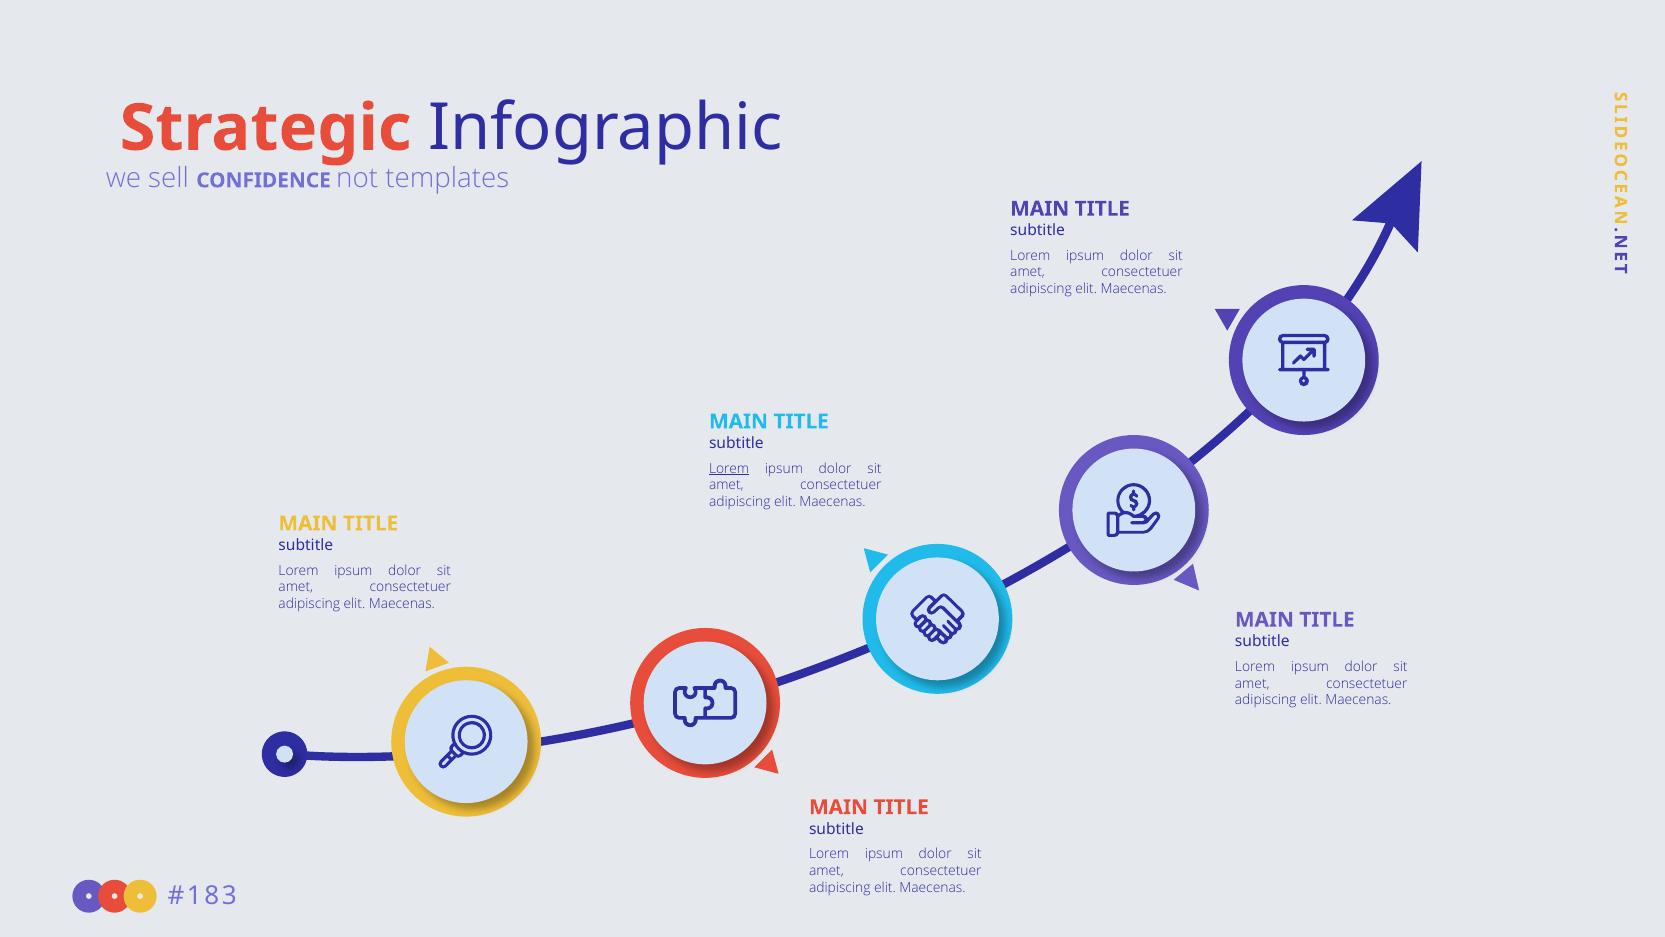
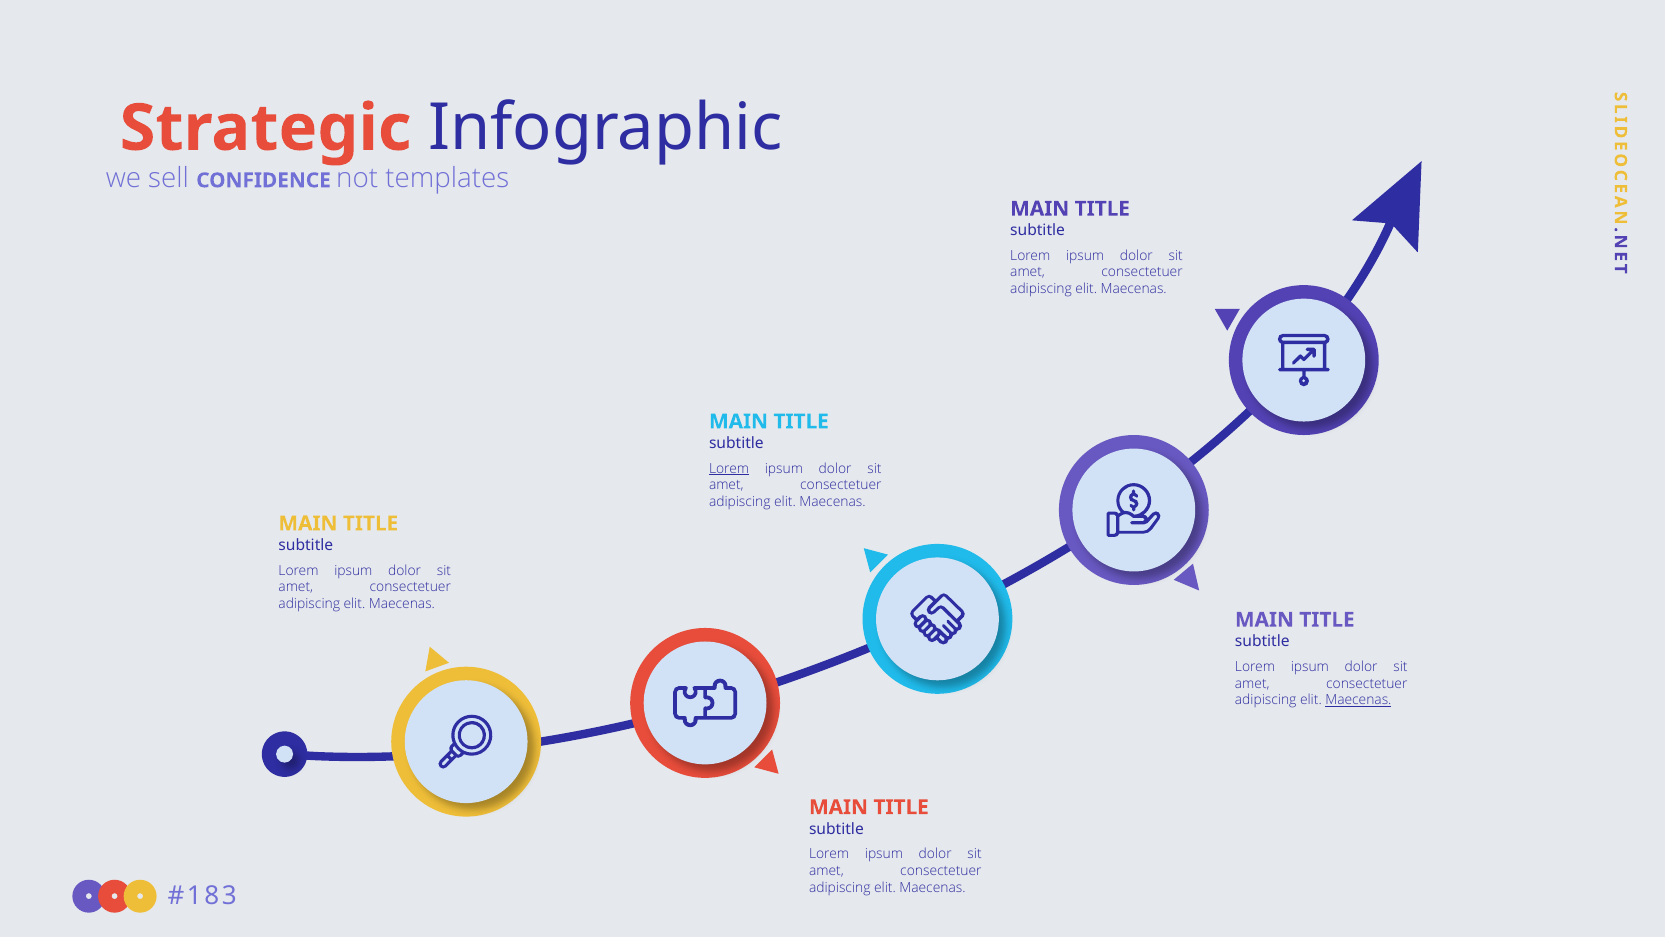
Maecenas underline: none -> present (1358, 700)
